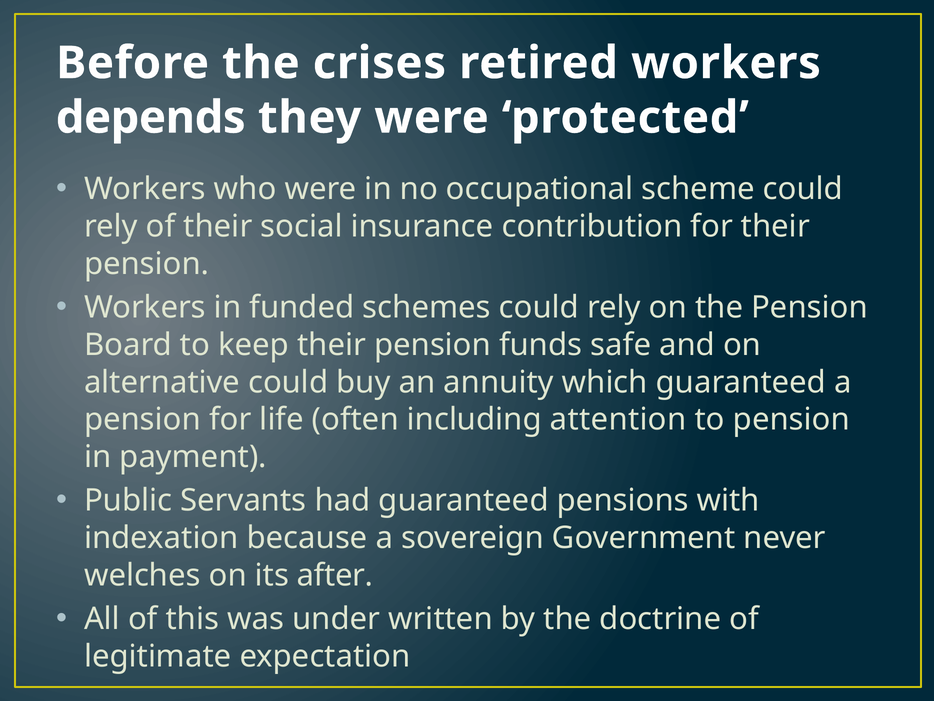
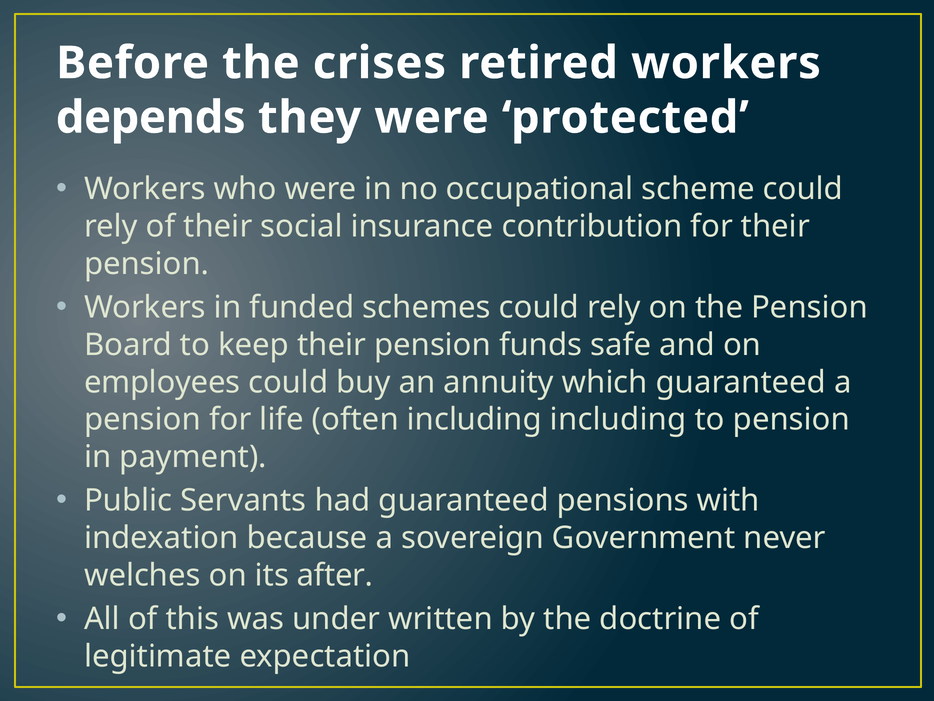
alternative: alternative -> employees (162, 382)
including attention: attention -> including (618, 419)
